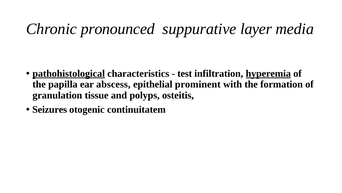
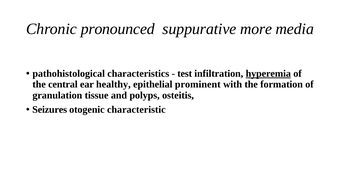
layer: layer -> more (256, 29)
pathohistological underline: present -> none (69, 73)
papilla: papilla -> central (63, 84)
abscess: abscess -> healthy (113, 84)
continuitatem: continuitatem -> characteristic (136, 109)
